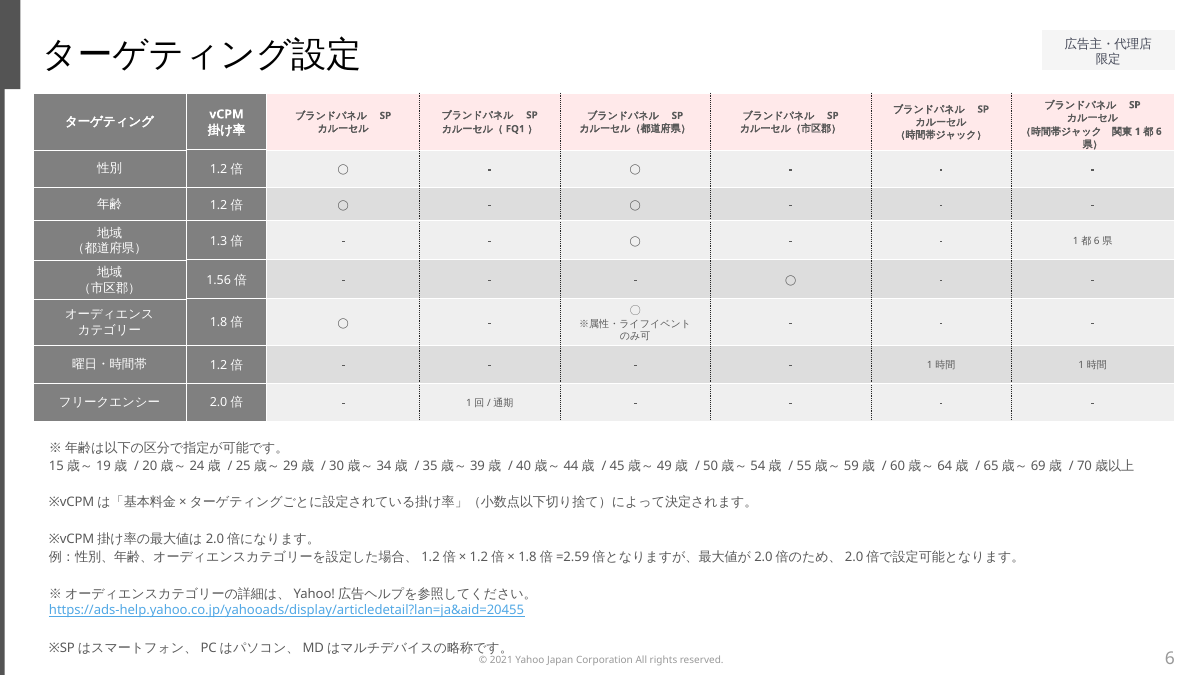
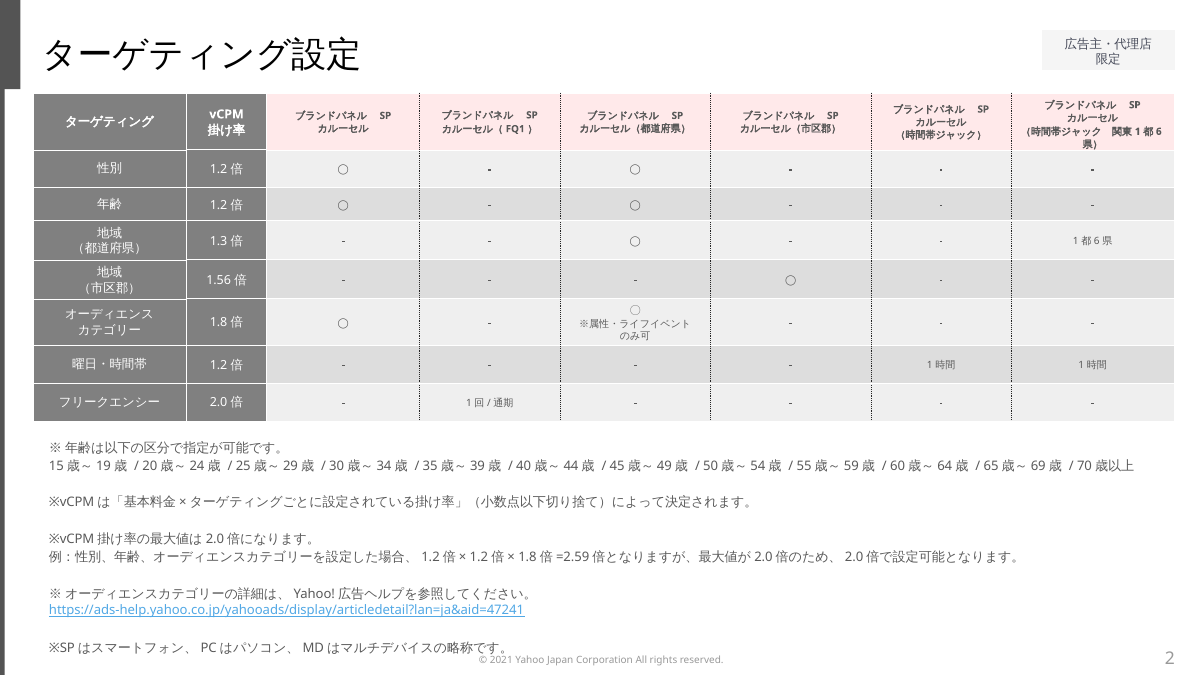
https://ads-help.yahoo.co.jp/yahooads/display/articledetail?lan=ja&aid=20455: https://ads-help.yahoo.co.jp/yahooads/display/articledetail?lan=ja&aid=20455 -> https://ads-help.yahoo.co.jp/yahooads/display/articledetail?lan=ja&aid=47241 (287, 610)
6: 6 -> 2 (1170, 658)
